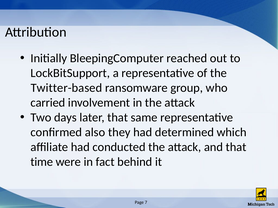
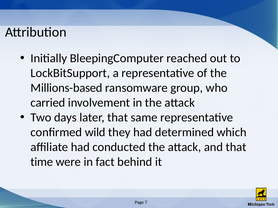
Twitter-based: Twitter-based -> Millions-based (67, 88)
also: also -> wild (95, 133)
